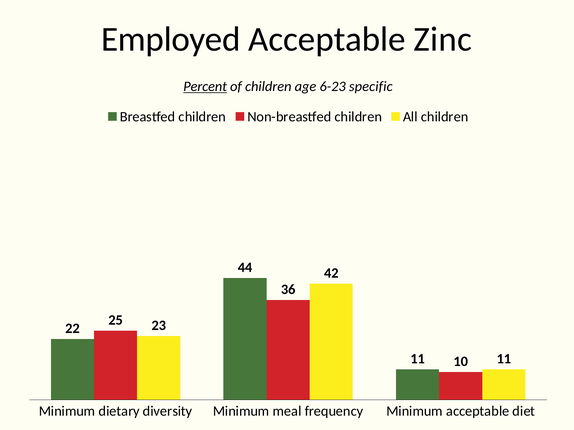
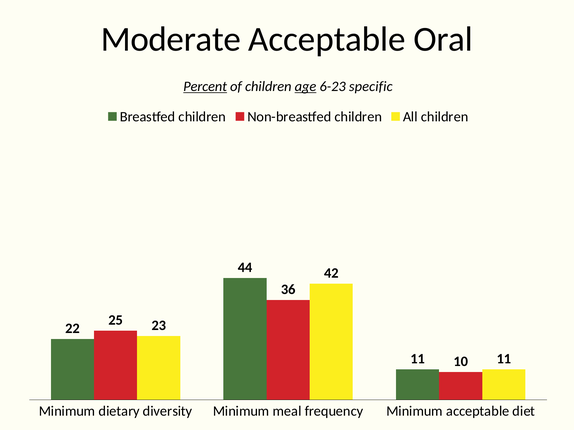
Employed: Employed -> Moderate (171, 39)
Zinc: Zinc -> Oral (443, 39)
age underline: none -> present (305, 87)
